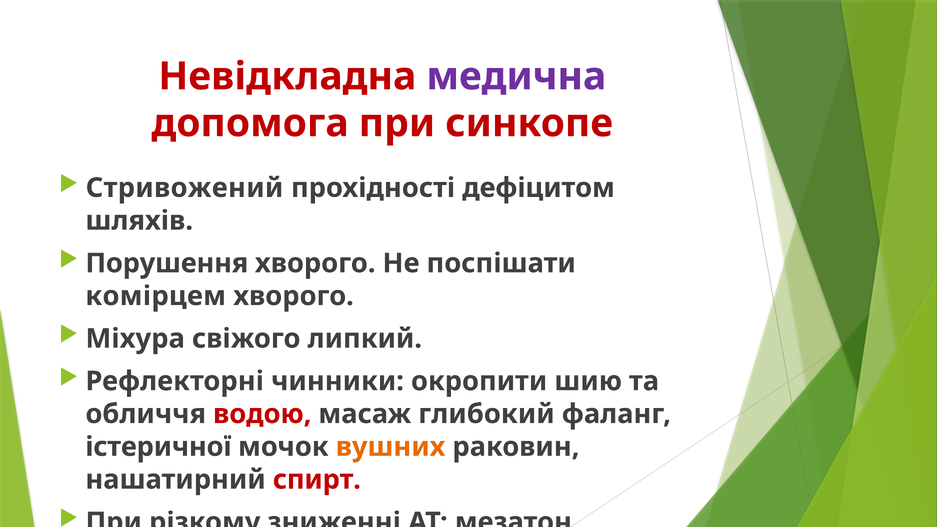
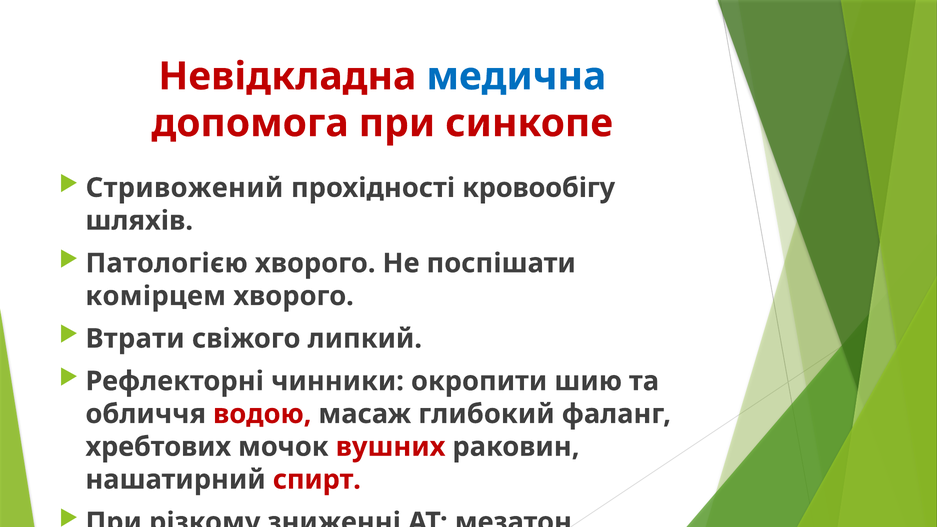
медична colour: purple -> blue (516, 76)
дефіцитом: дефіцитом -> кровообігу (539, 188)
Порушення: Порушення -> Патологією (167, 263)
Міхура: Міхура -> Втрати (135, 339)
істеричної: істеричної -> хребтових (158, 447)
вушних colour: orange -> red (391, 447)
